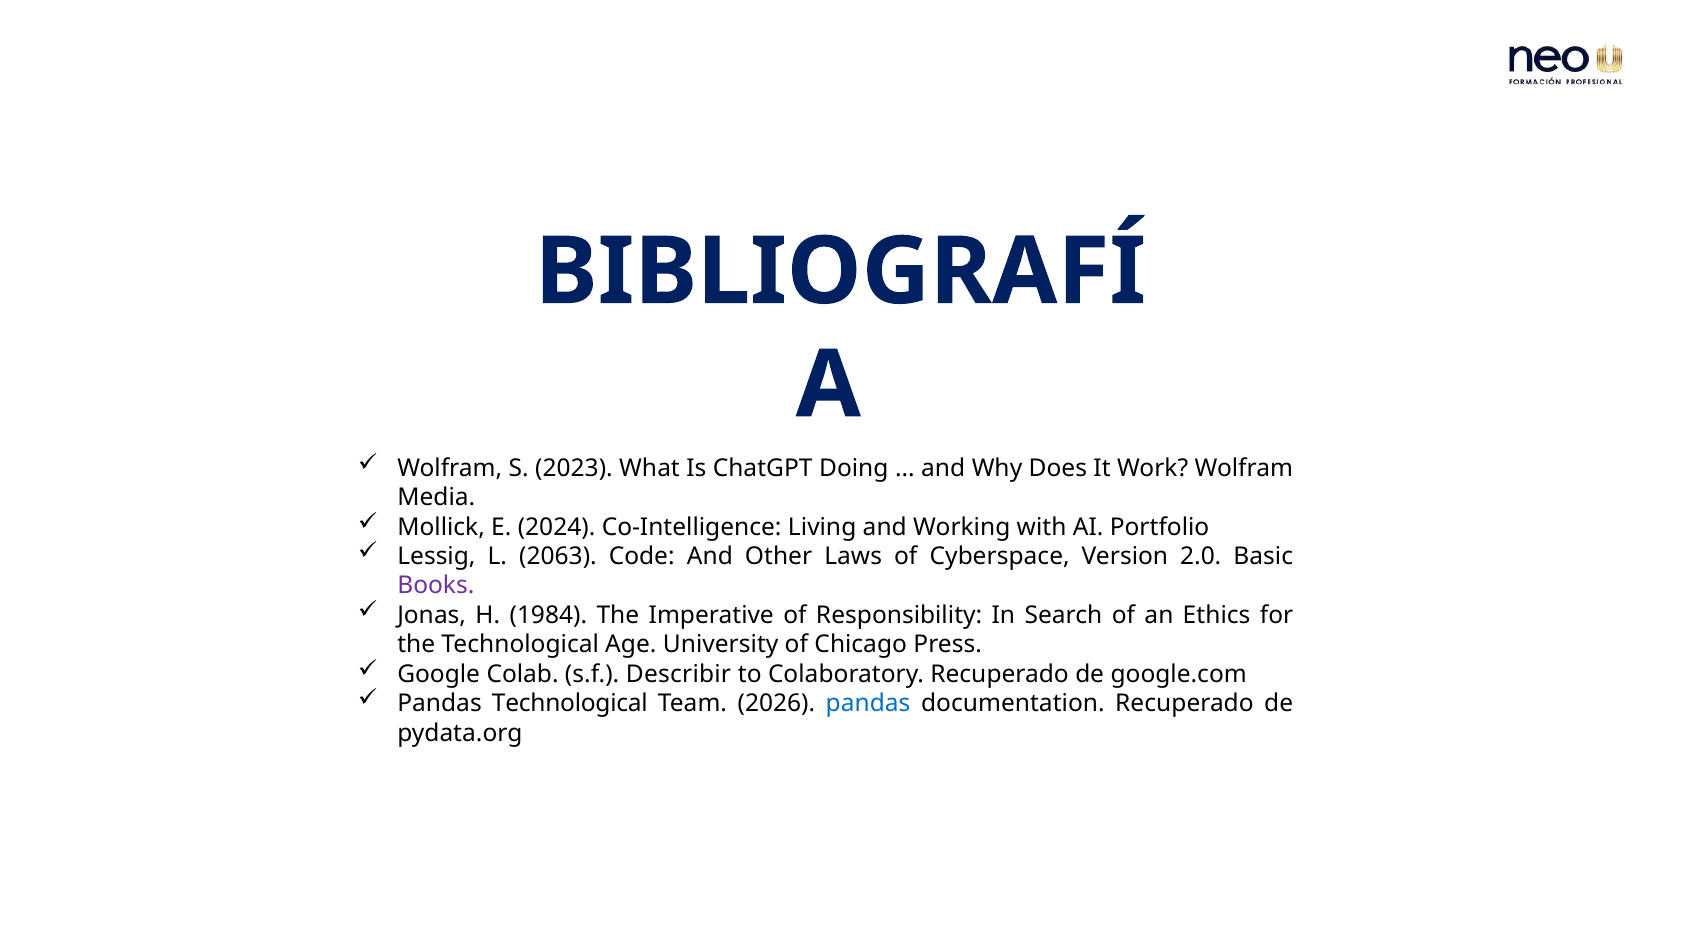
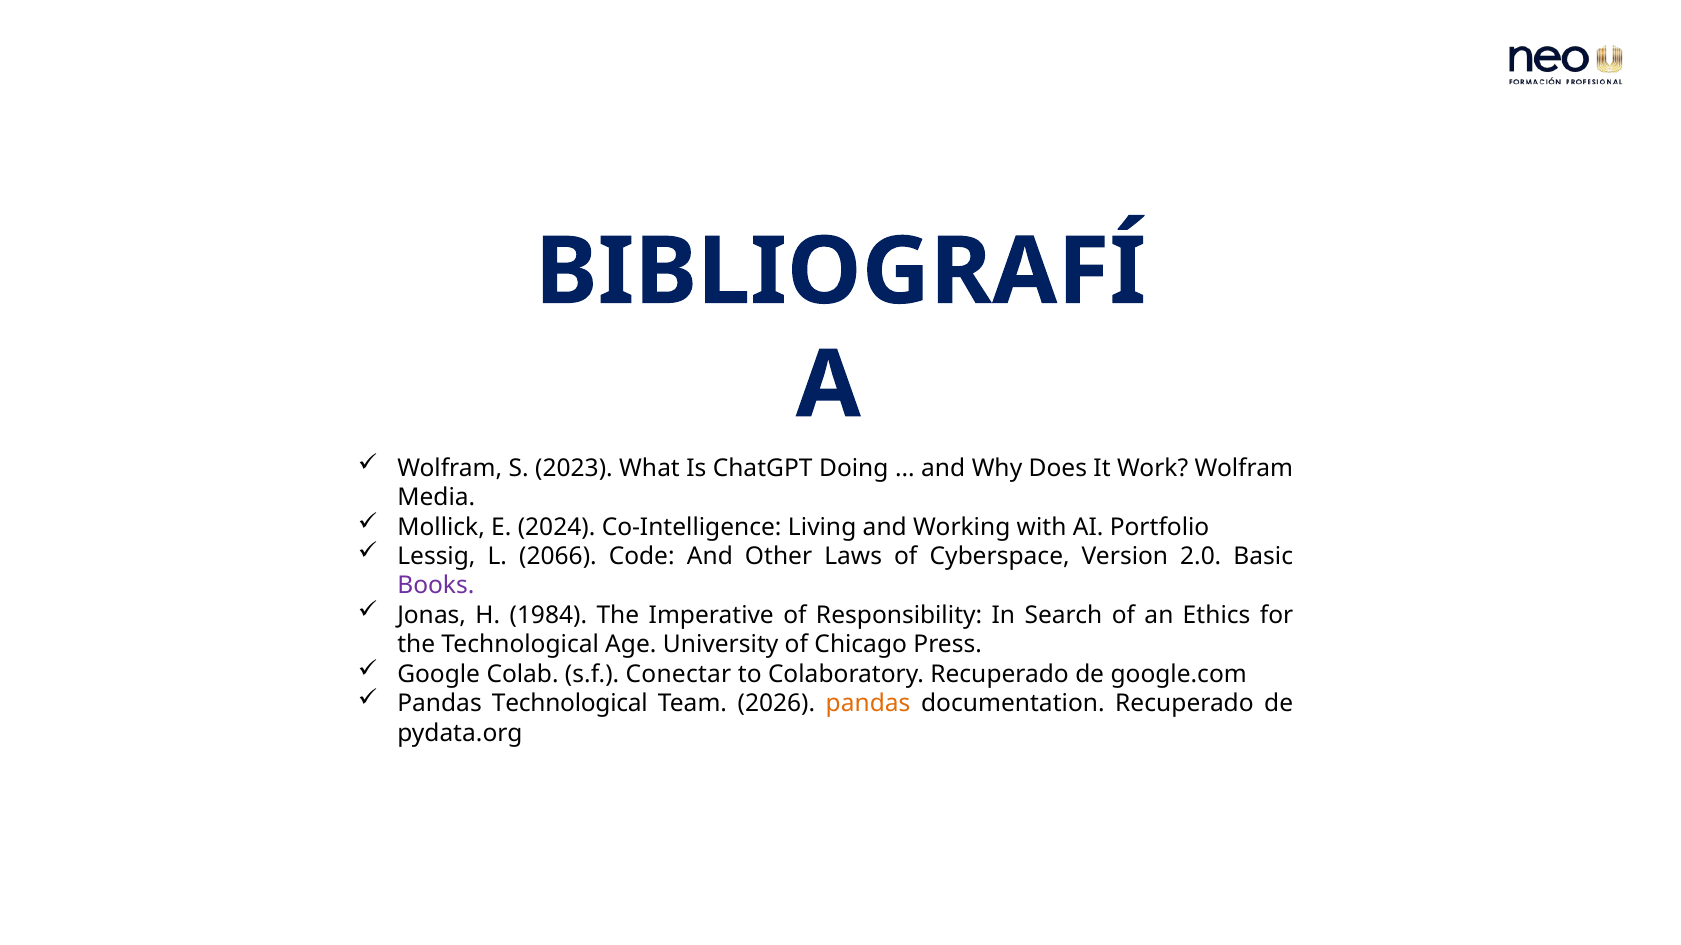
2063: 2063 -> 2066 (558, 557)
Describir: Describir -> Conectar (679, 675)
pandas colour: blue -> orange (868, 704)
